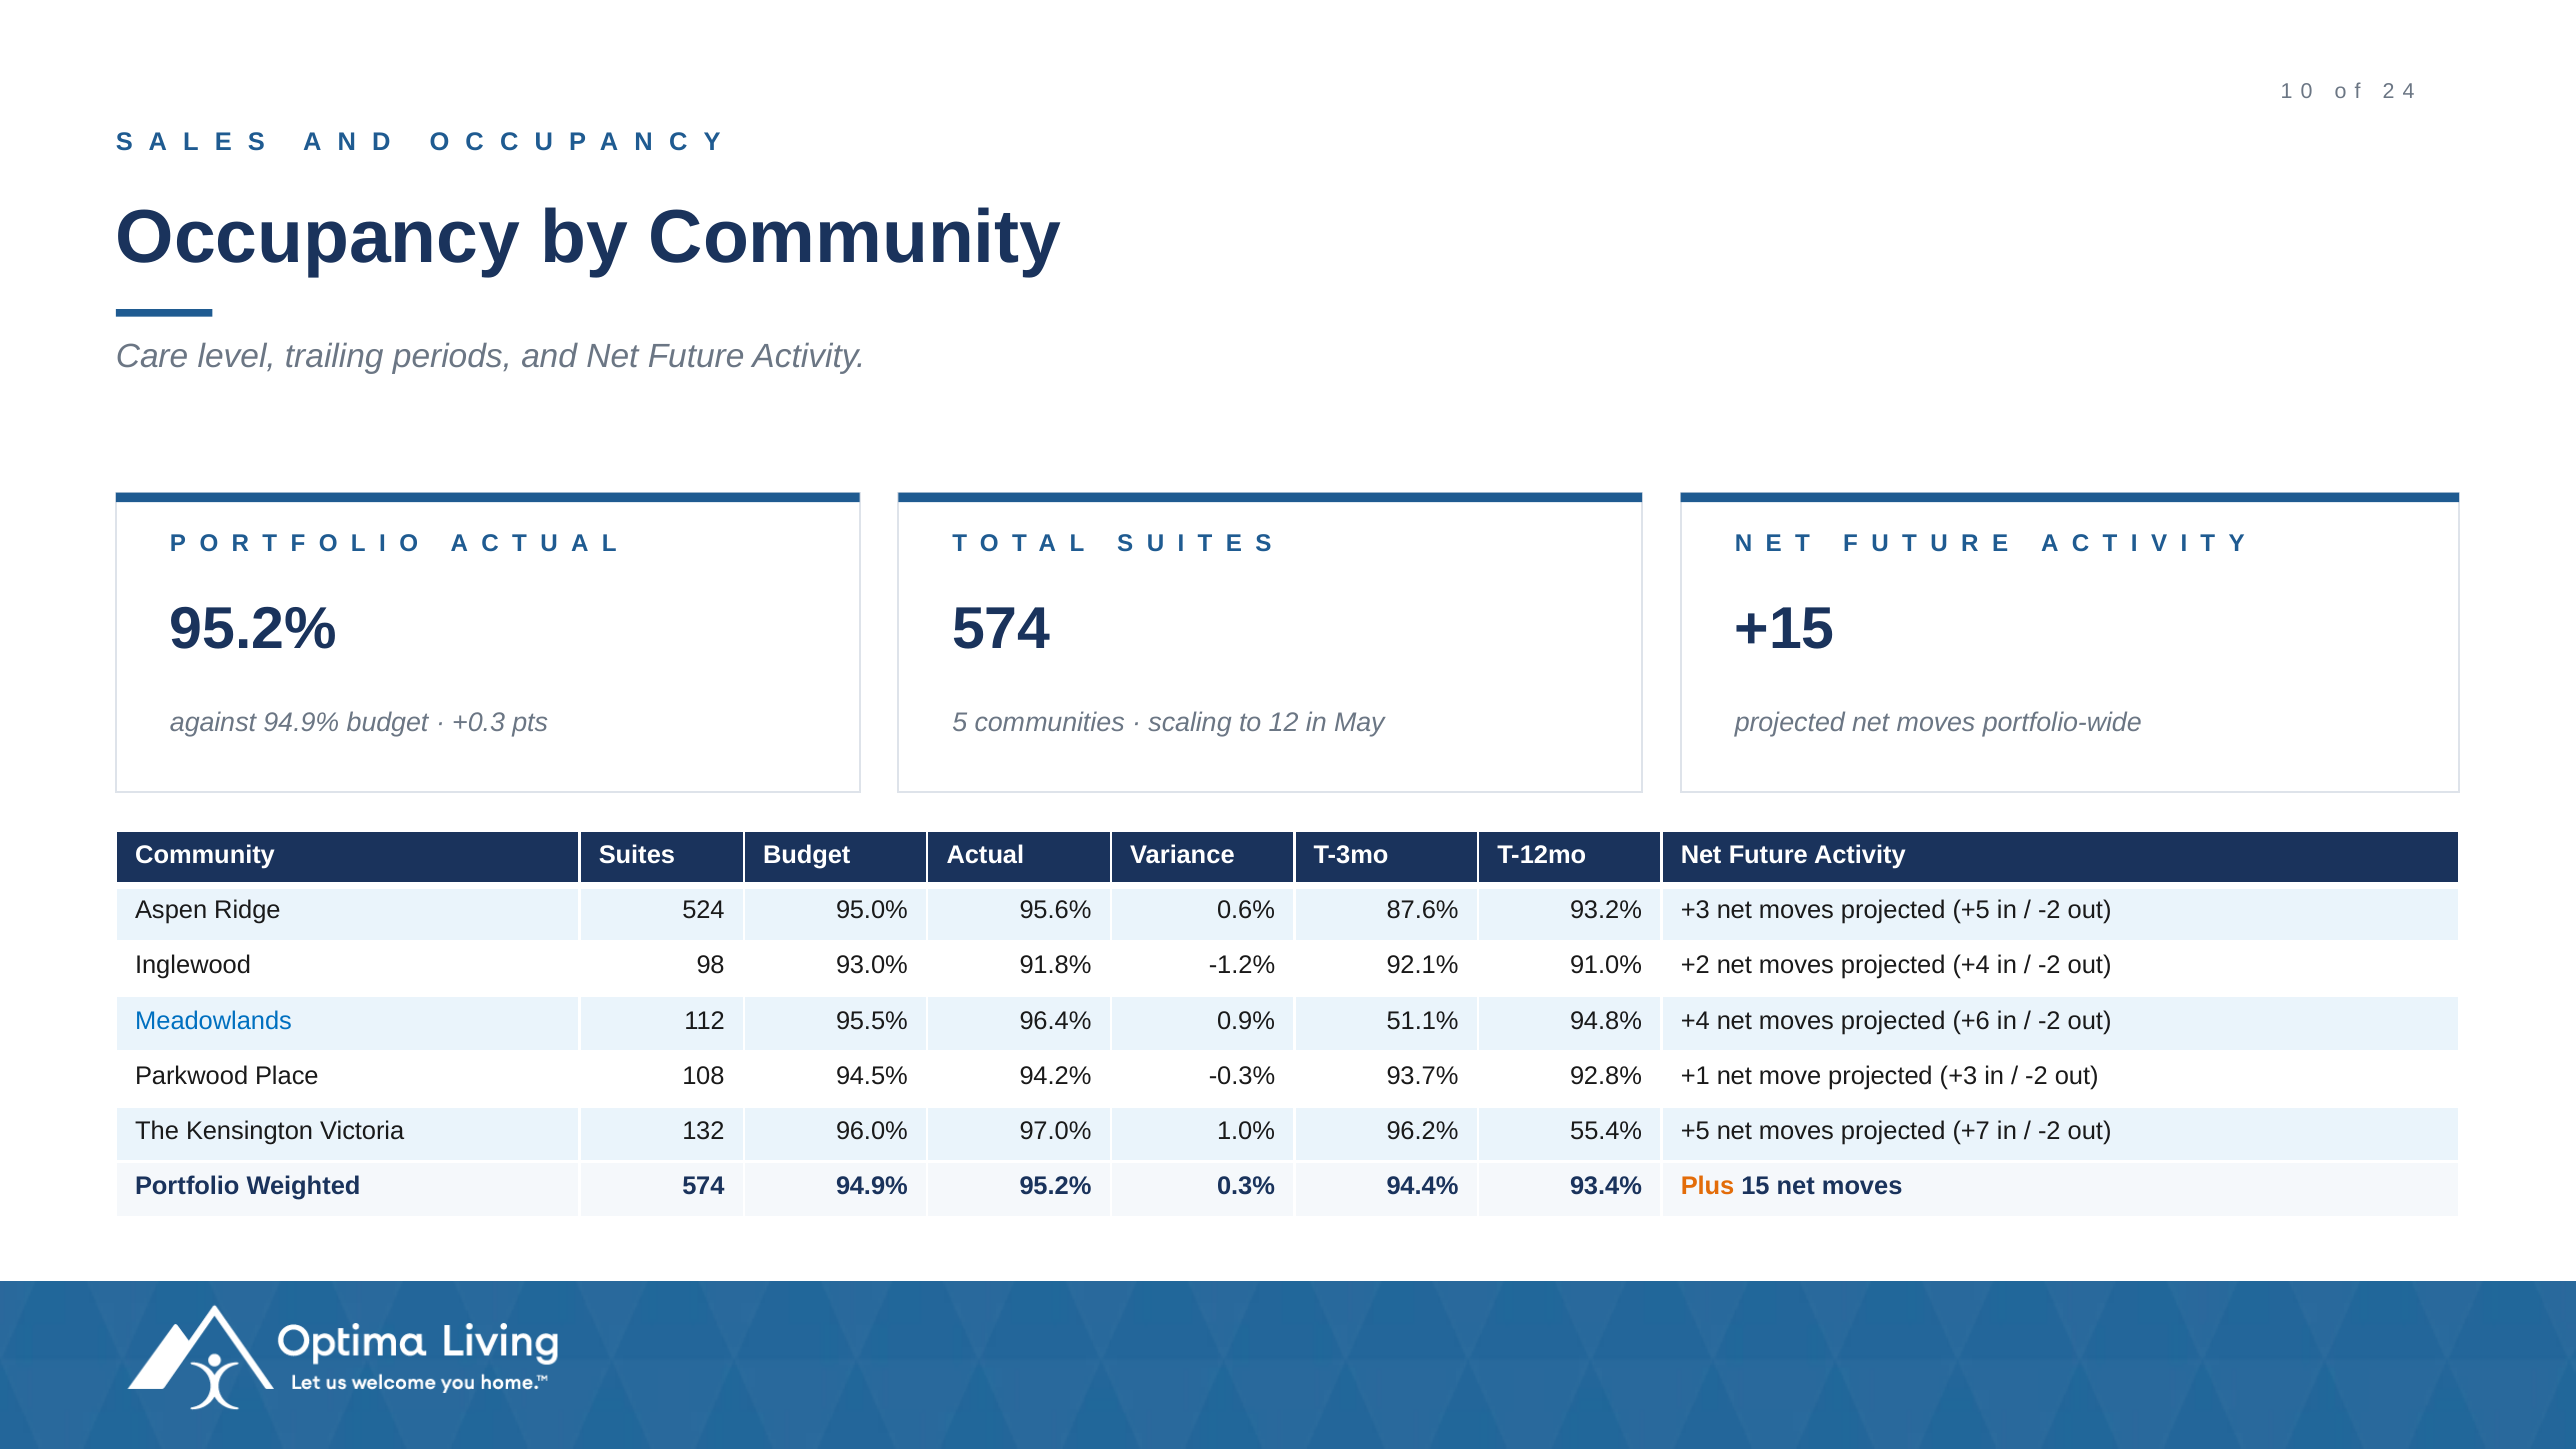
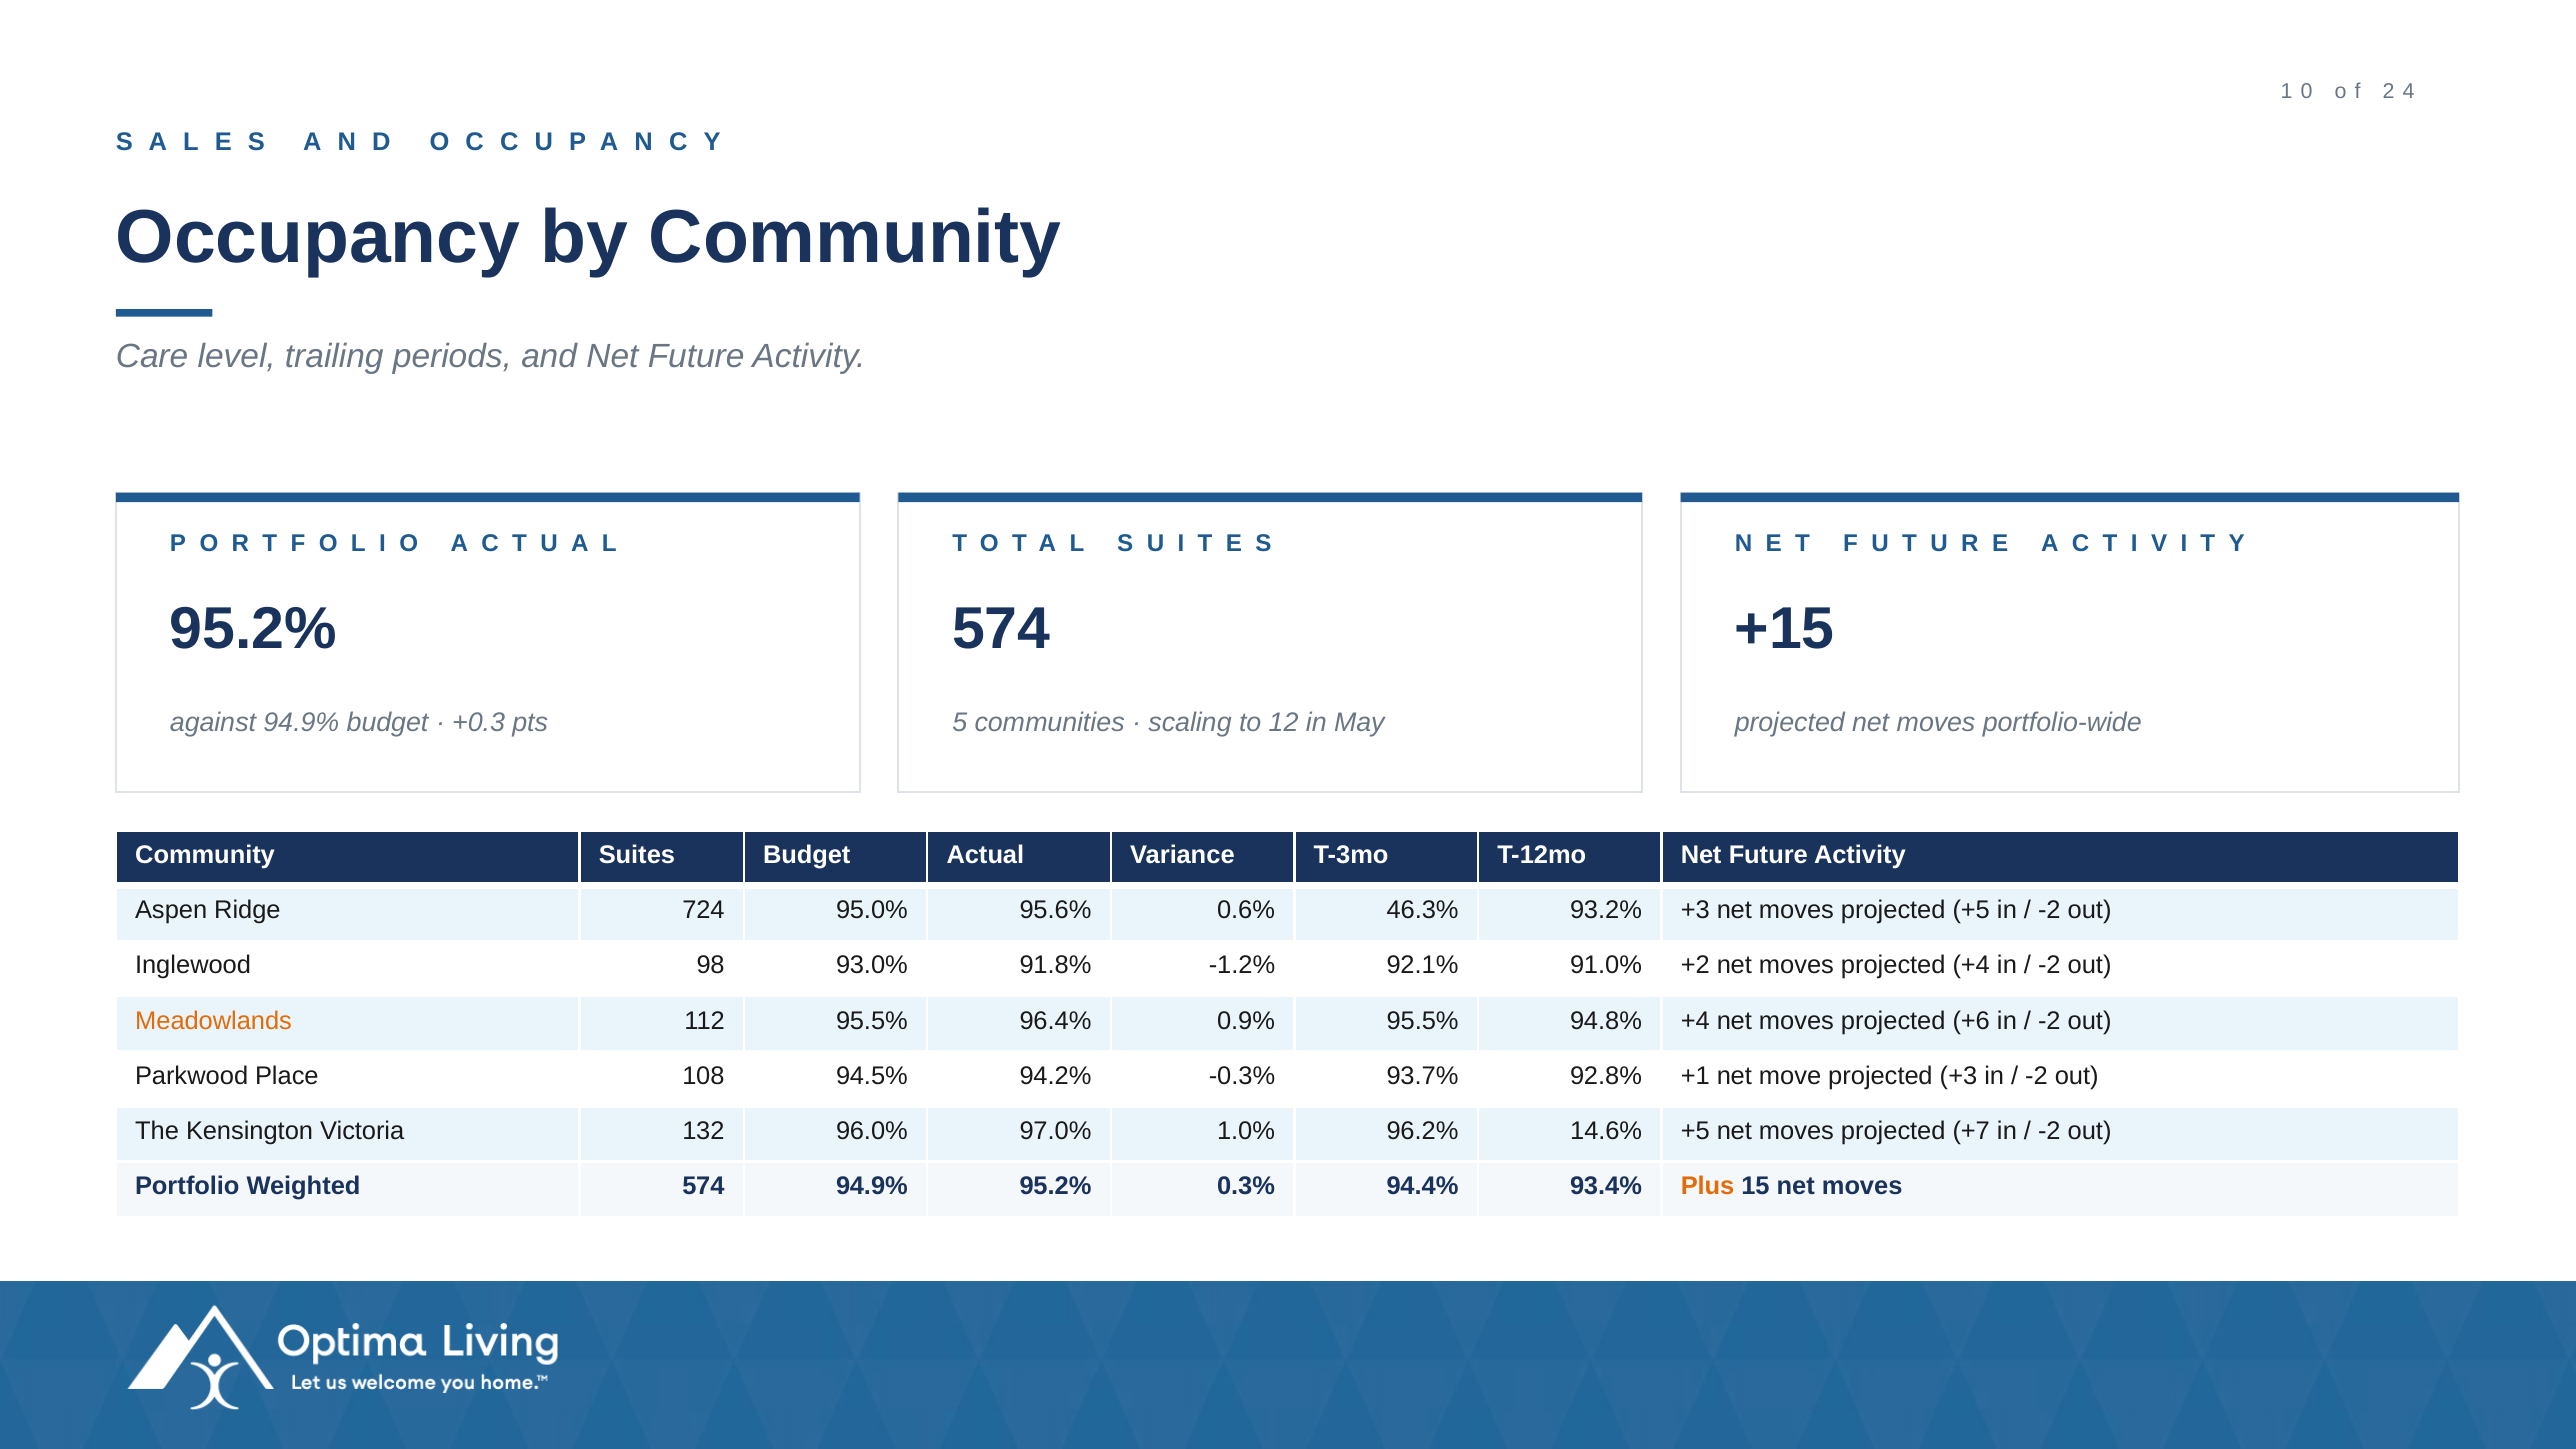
524: 524 -> 724 (703, 910)
87.6%: 87.6% -> 46.3% (1423, 910)
Meadowlands colour: blue -> orange (214, 1021)
0.9% 51.1%: 51.1% -> 95.5% (1423, 1021)
55.4%: 55.4% -> 14.6% (1606, 1131)
